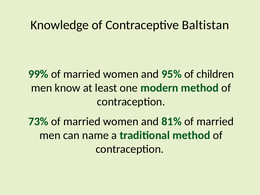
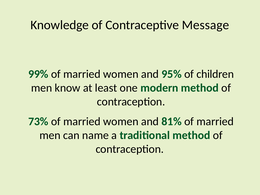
Baltistan: Baltistan -> Message (206, 25)
